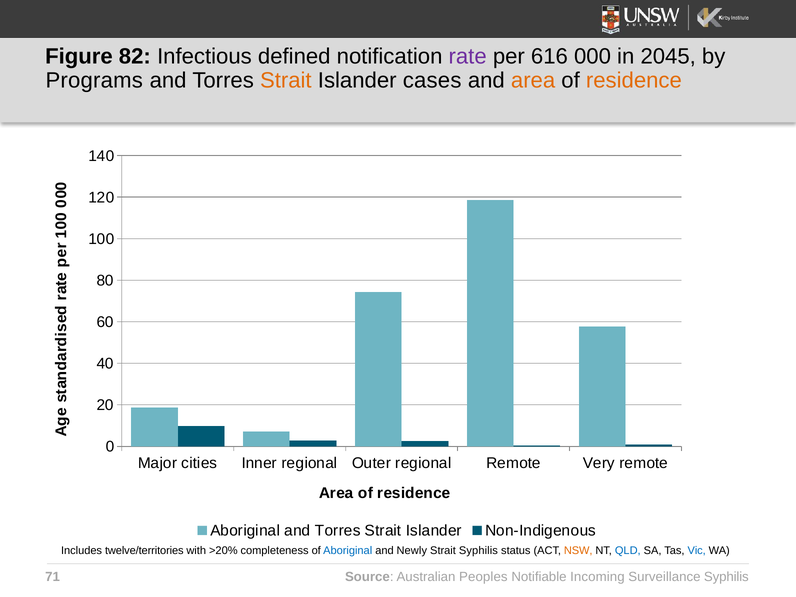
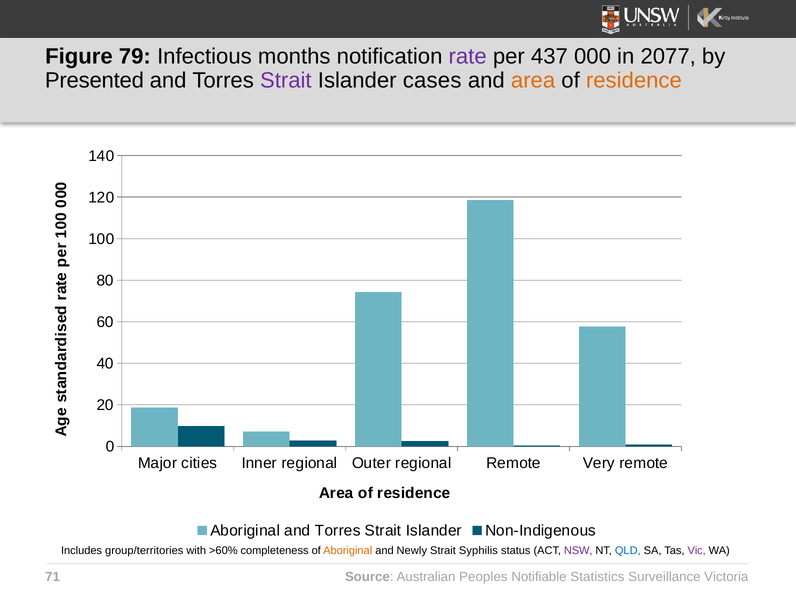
82: 82 -> 79 (135, 57)
defined: defined -> months (294, 57)
616: 616 -> 437 (549, 57)
2045: 2045 -> 2077 (668, 57)
Programs: Programs -> Presented (94, 81)
Strait colour: orange -> purple (286, 81)
twelve/territories: twelve/territories -> group/territories (144, 551)
>20%: >20% -> >60% (223, 551)
Aboriginal colour: blue -> orange (348, 551)
NSW colour: orange -> purple (578, 551)
Vic colour: blue -> purple (697, 551)
Incoming: Incoming -> Statistics (597, 577)
Surveillance Syphilis: Syphilis -> Victoria (726, 577)
